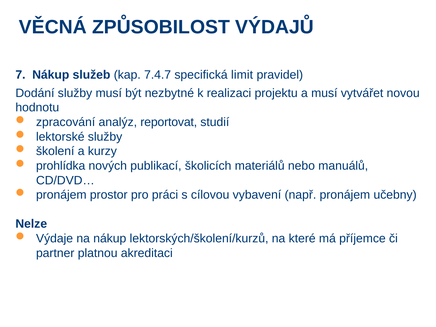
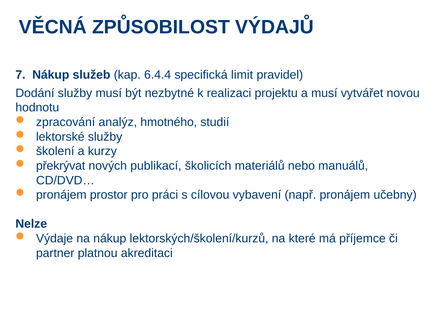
7.4.7: 7.4.7 -> 6.4.4 (158, 75)
reportovat: reportovat -> hmotného (169, 122)
prohlídka: prohlídka -> překrývat (61, 166)
